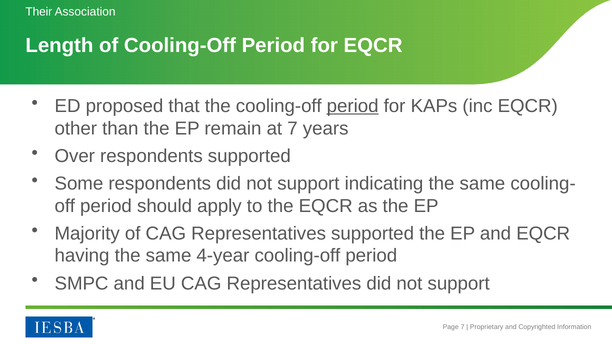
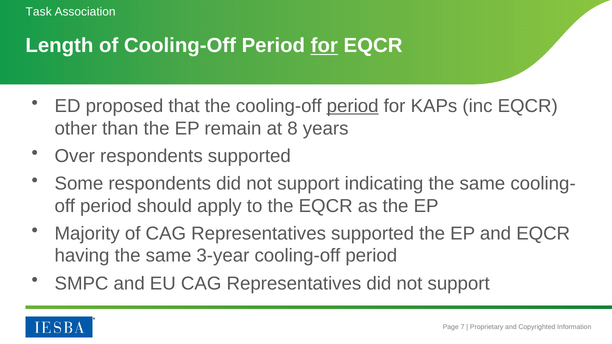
Their: Their -> Task (39, 12)
for underline: none -> present (324, 46)
at 7: 7 -> 8 (292, 129)
4-year: 4-year -> 3-year (223, 256)
